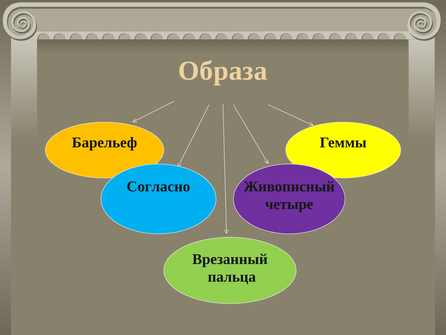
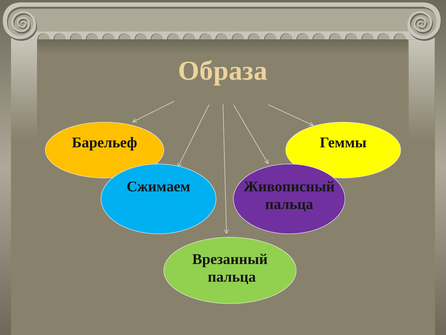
Согласно: Согласно -> Сжимаем (159, 186)
четыре: четыре -> пальца (289, 204)
